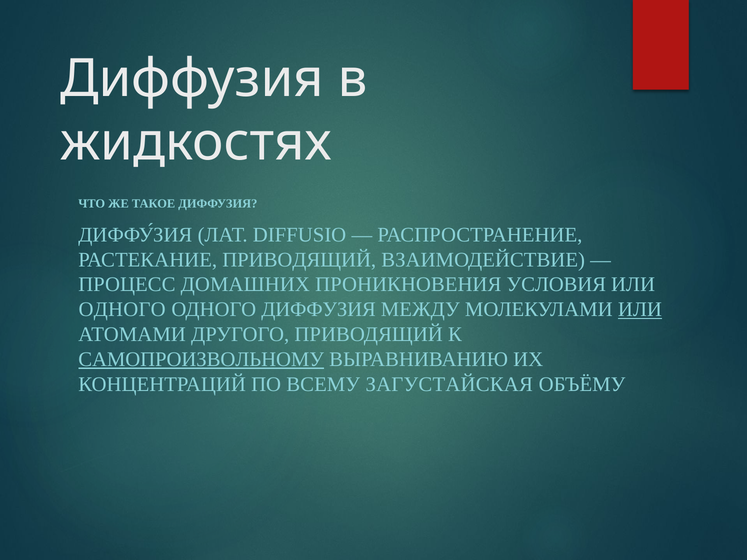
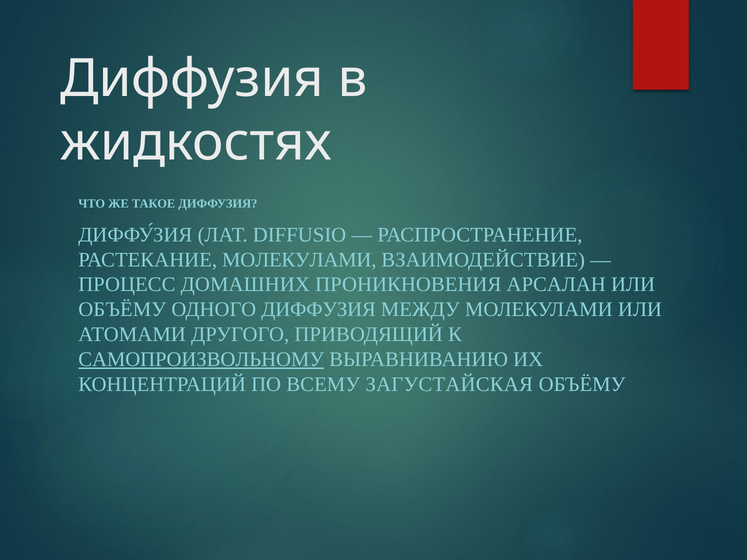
РАСТЕКАНИЕ ПРИВОДЯЩИЙ: ПРИВОДЯЩИЙ -> МОЛЕКУЛАМИ (299, 260)
УСЛОВИЯ: УСЛОВИЯ -> АРСАЛАН (556, 285)
ОДНОГО: ОДНОГО -> ОБЪЁМУ (122, 310)
ИЛИ underline: present -> none (640, 310)
